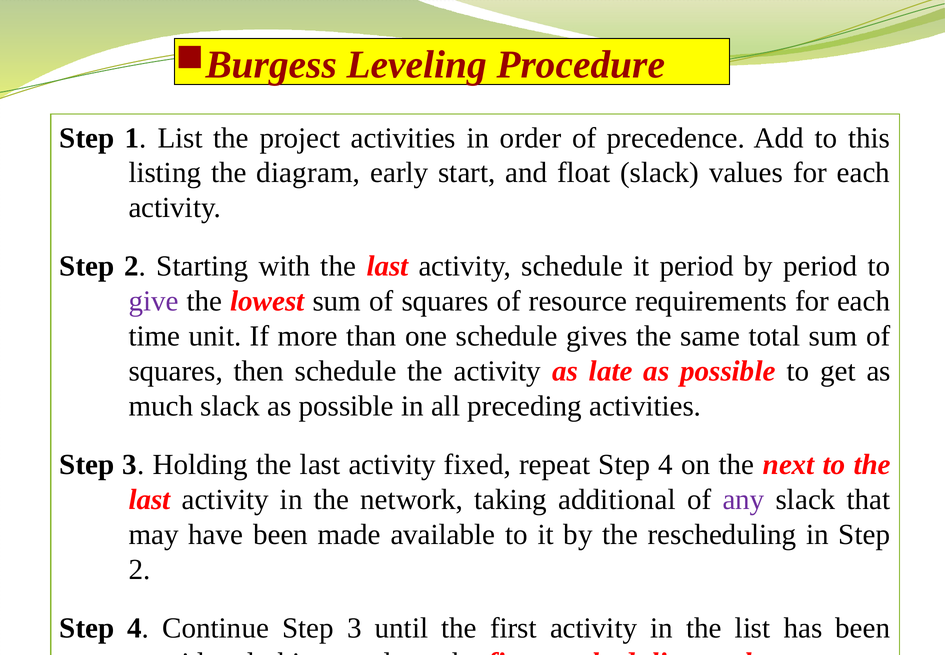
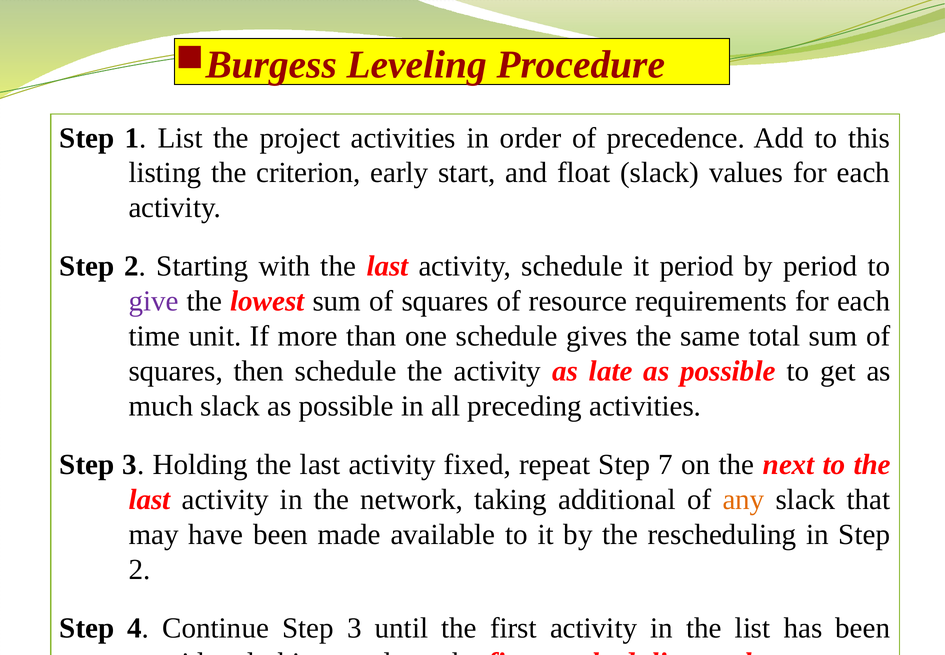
diagram: diagram -> criterion (308, 173)
repeat Step 4: 4 -> 7 (666, 464)
any colour: purple -> orange (743, 499)
